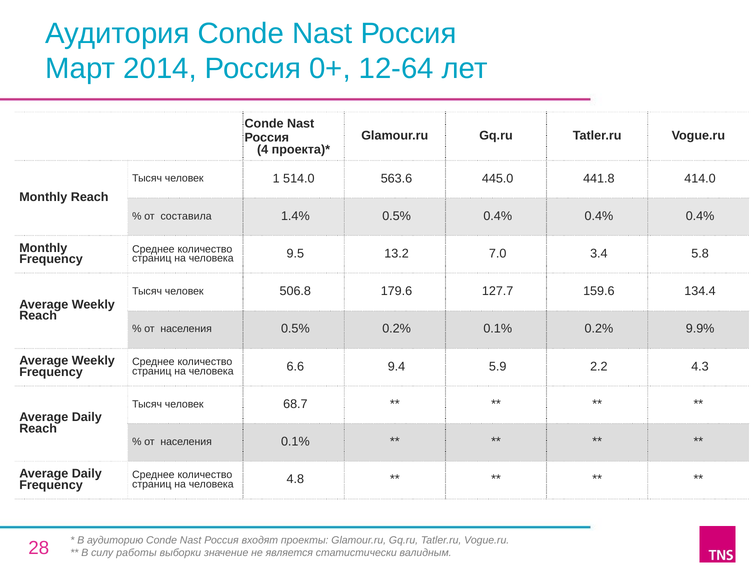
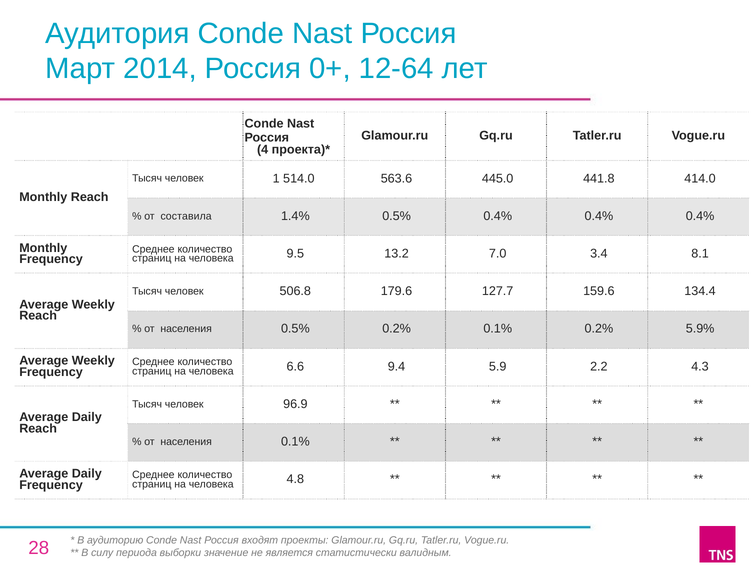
5.8: 5.8 -> 8.1 (700, 254)
9.9%: 9.9% -> 5.9% (700, 329)
68.7: 68.7 -> 96.9 (295, 404)
работы: работы -> периода (137, 553)
